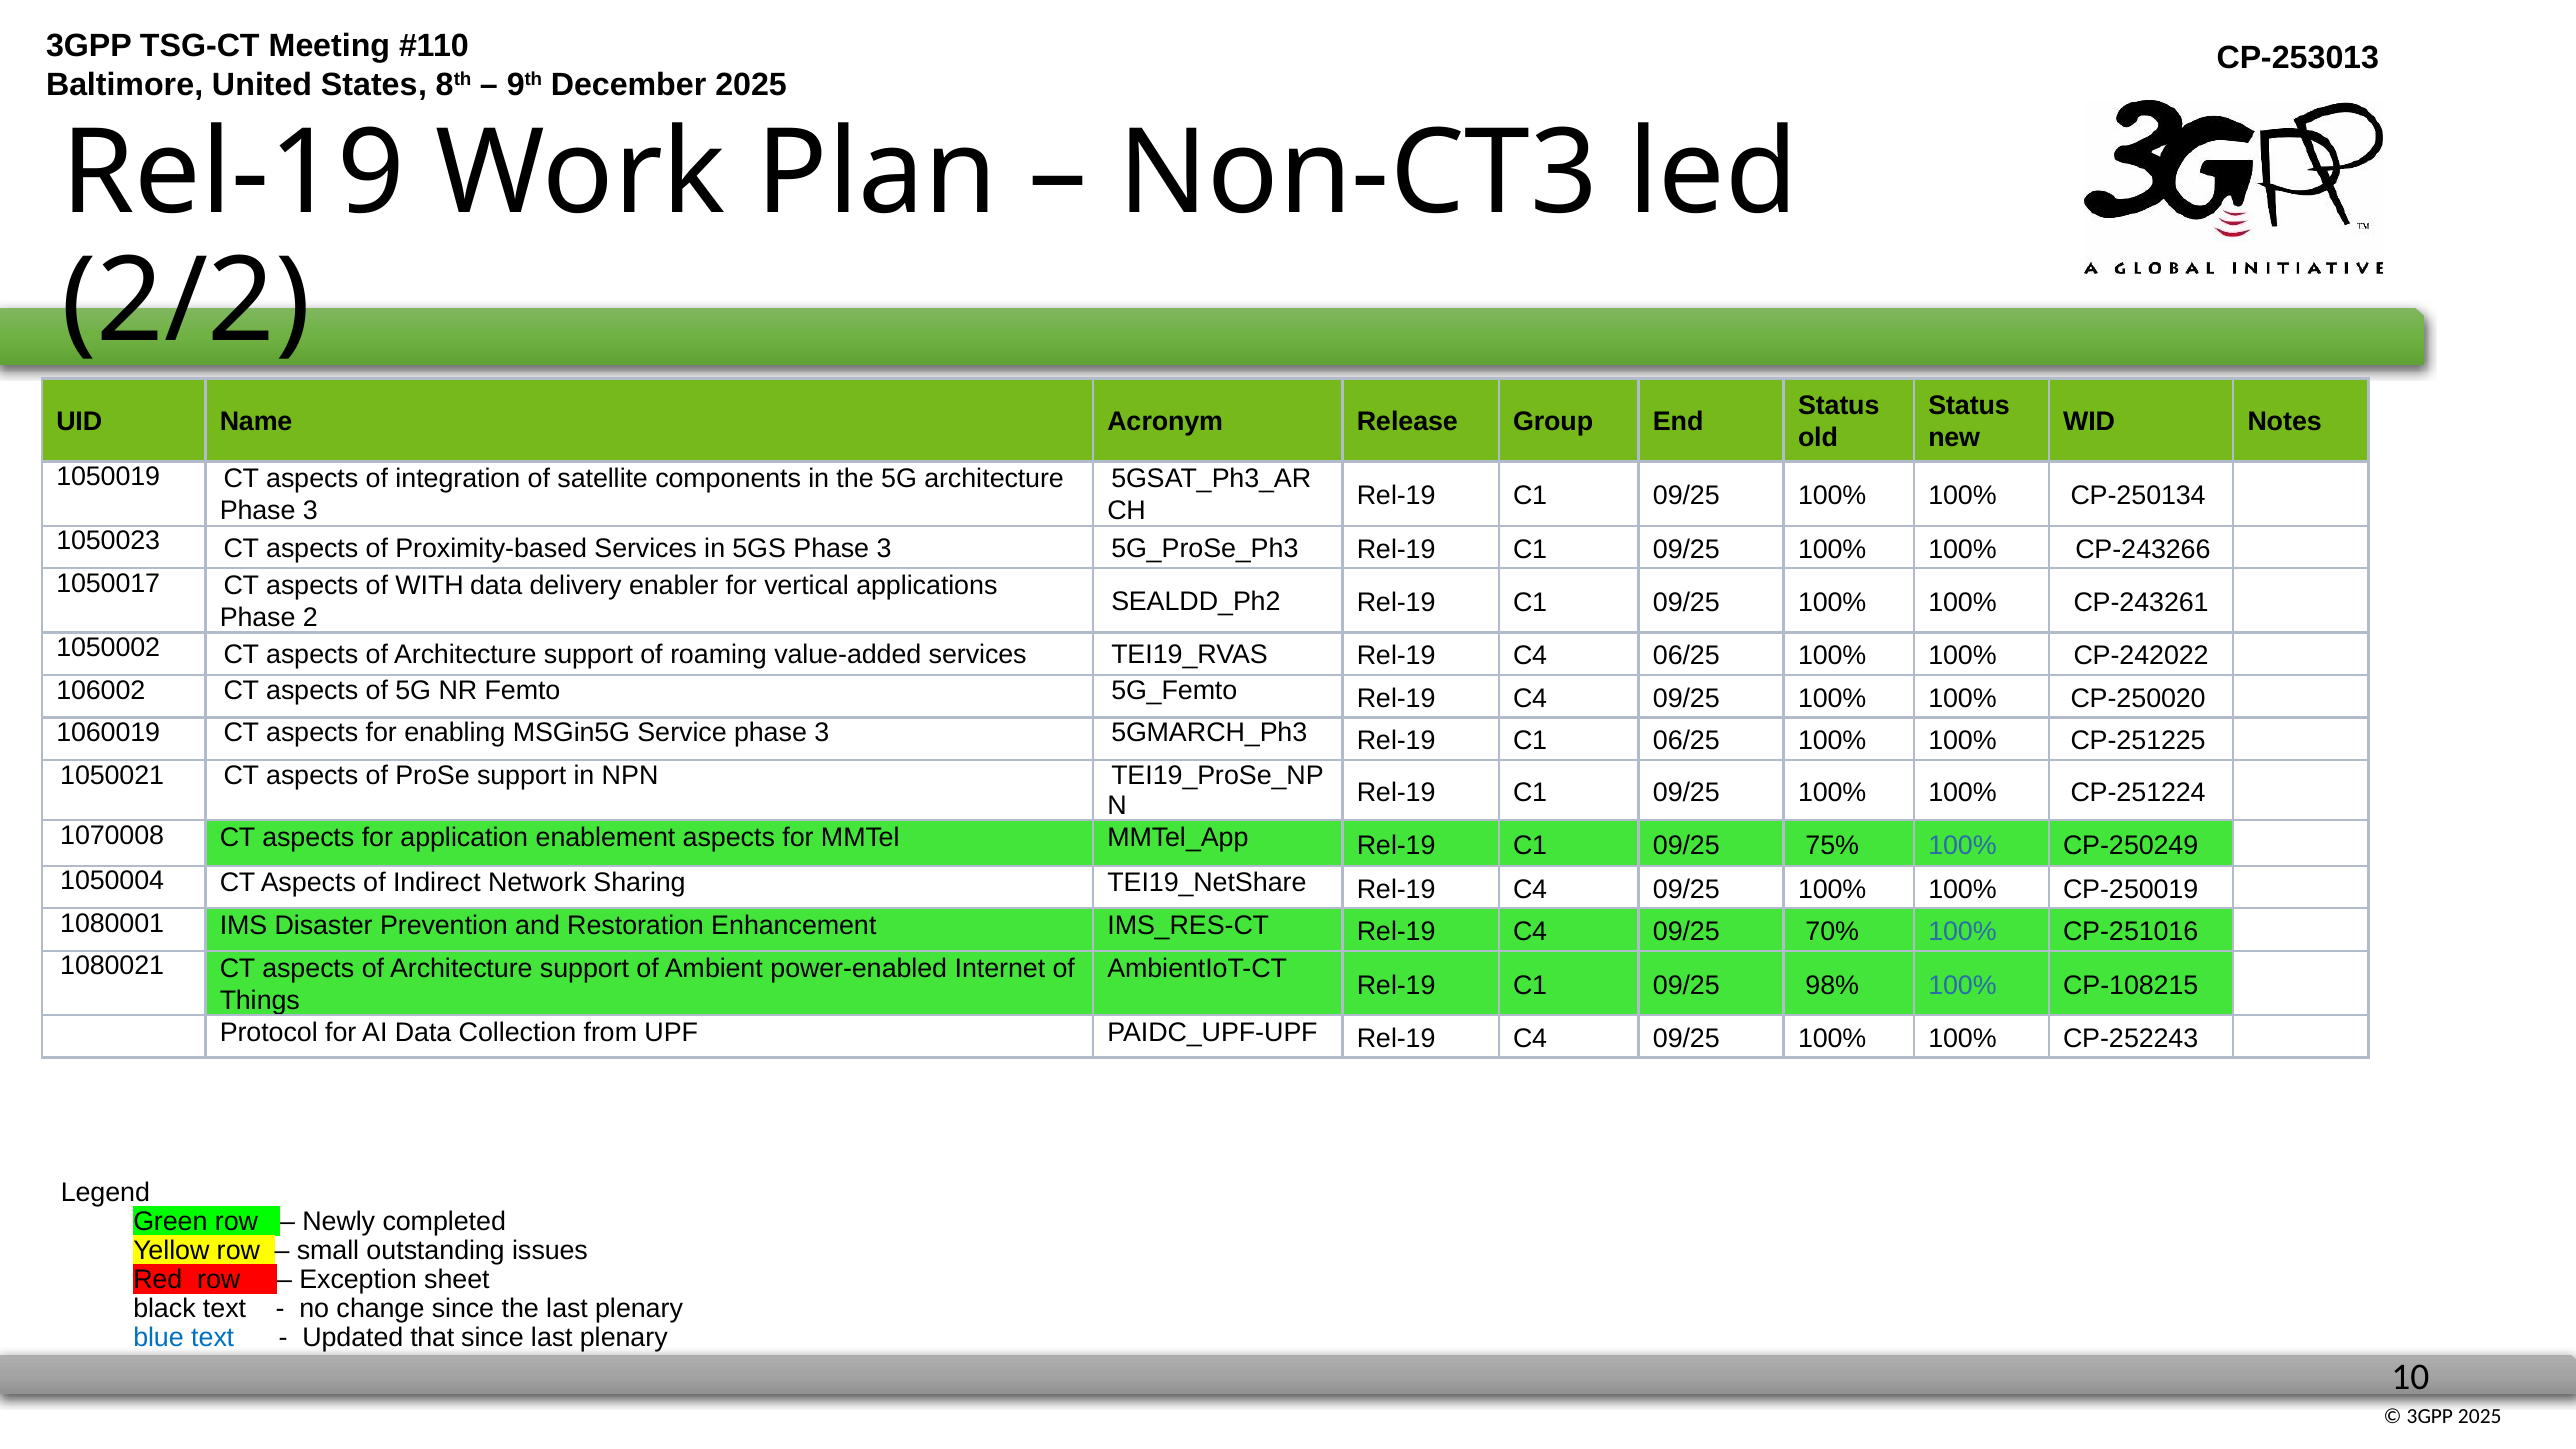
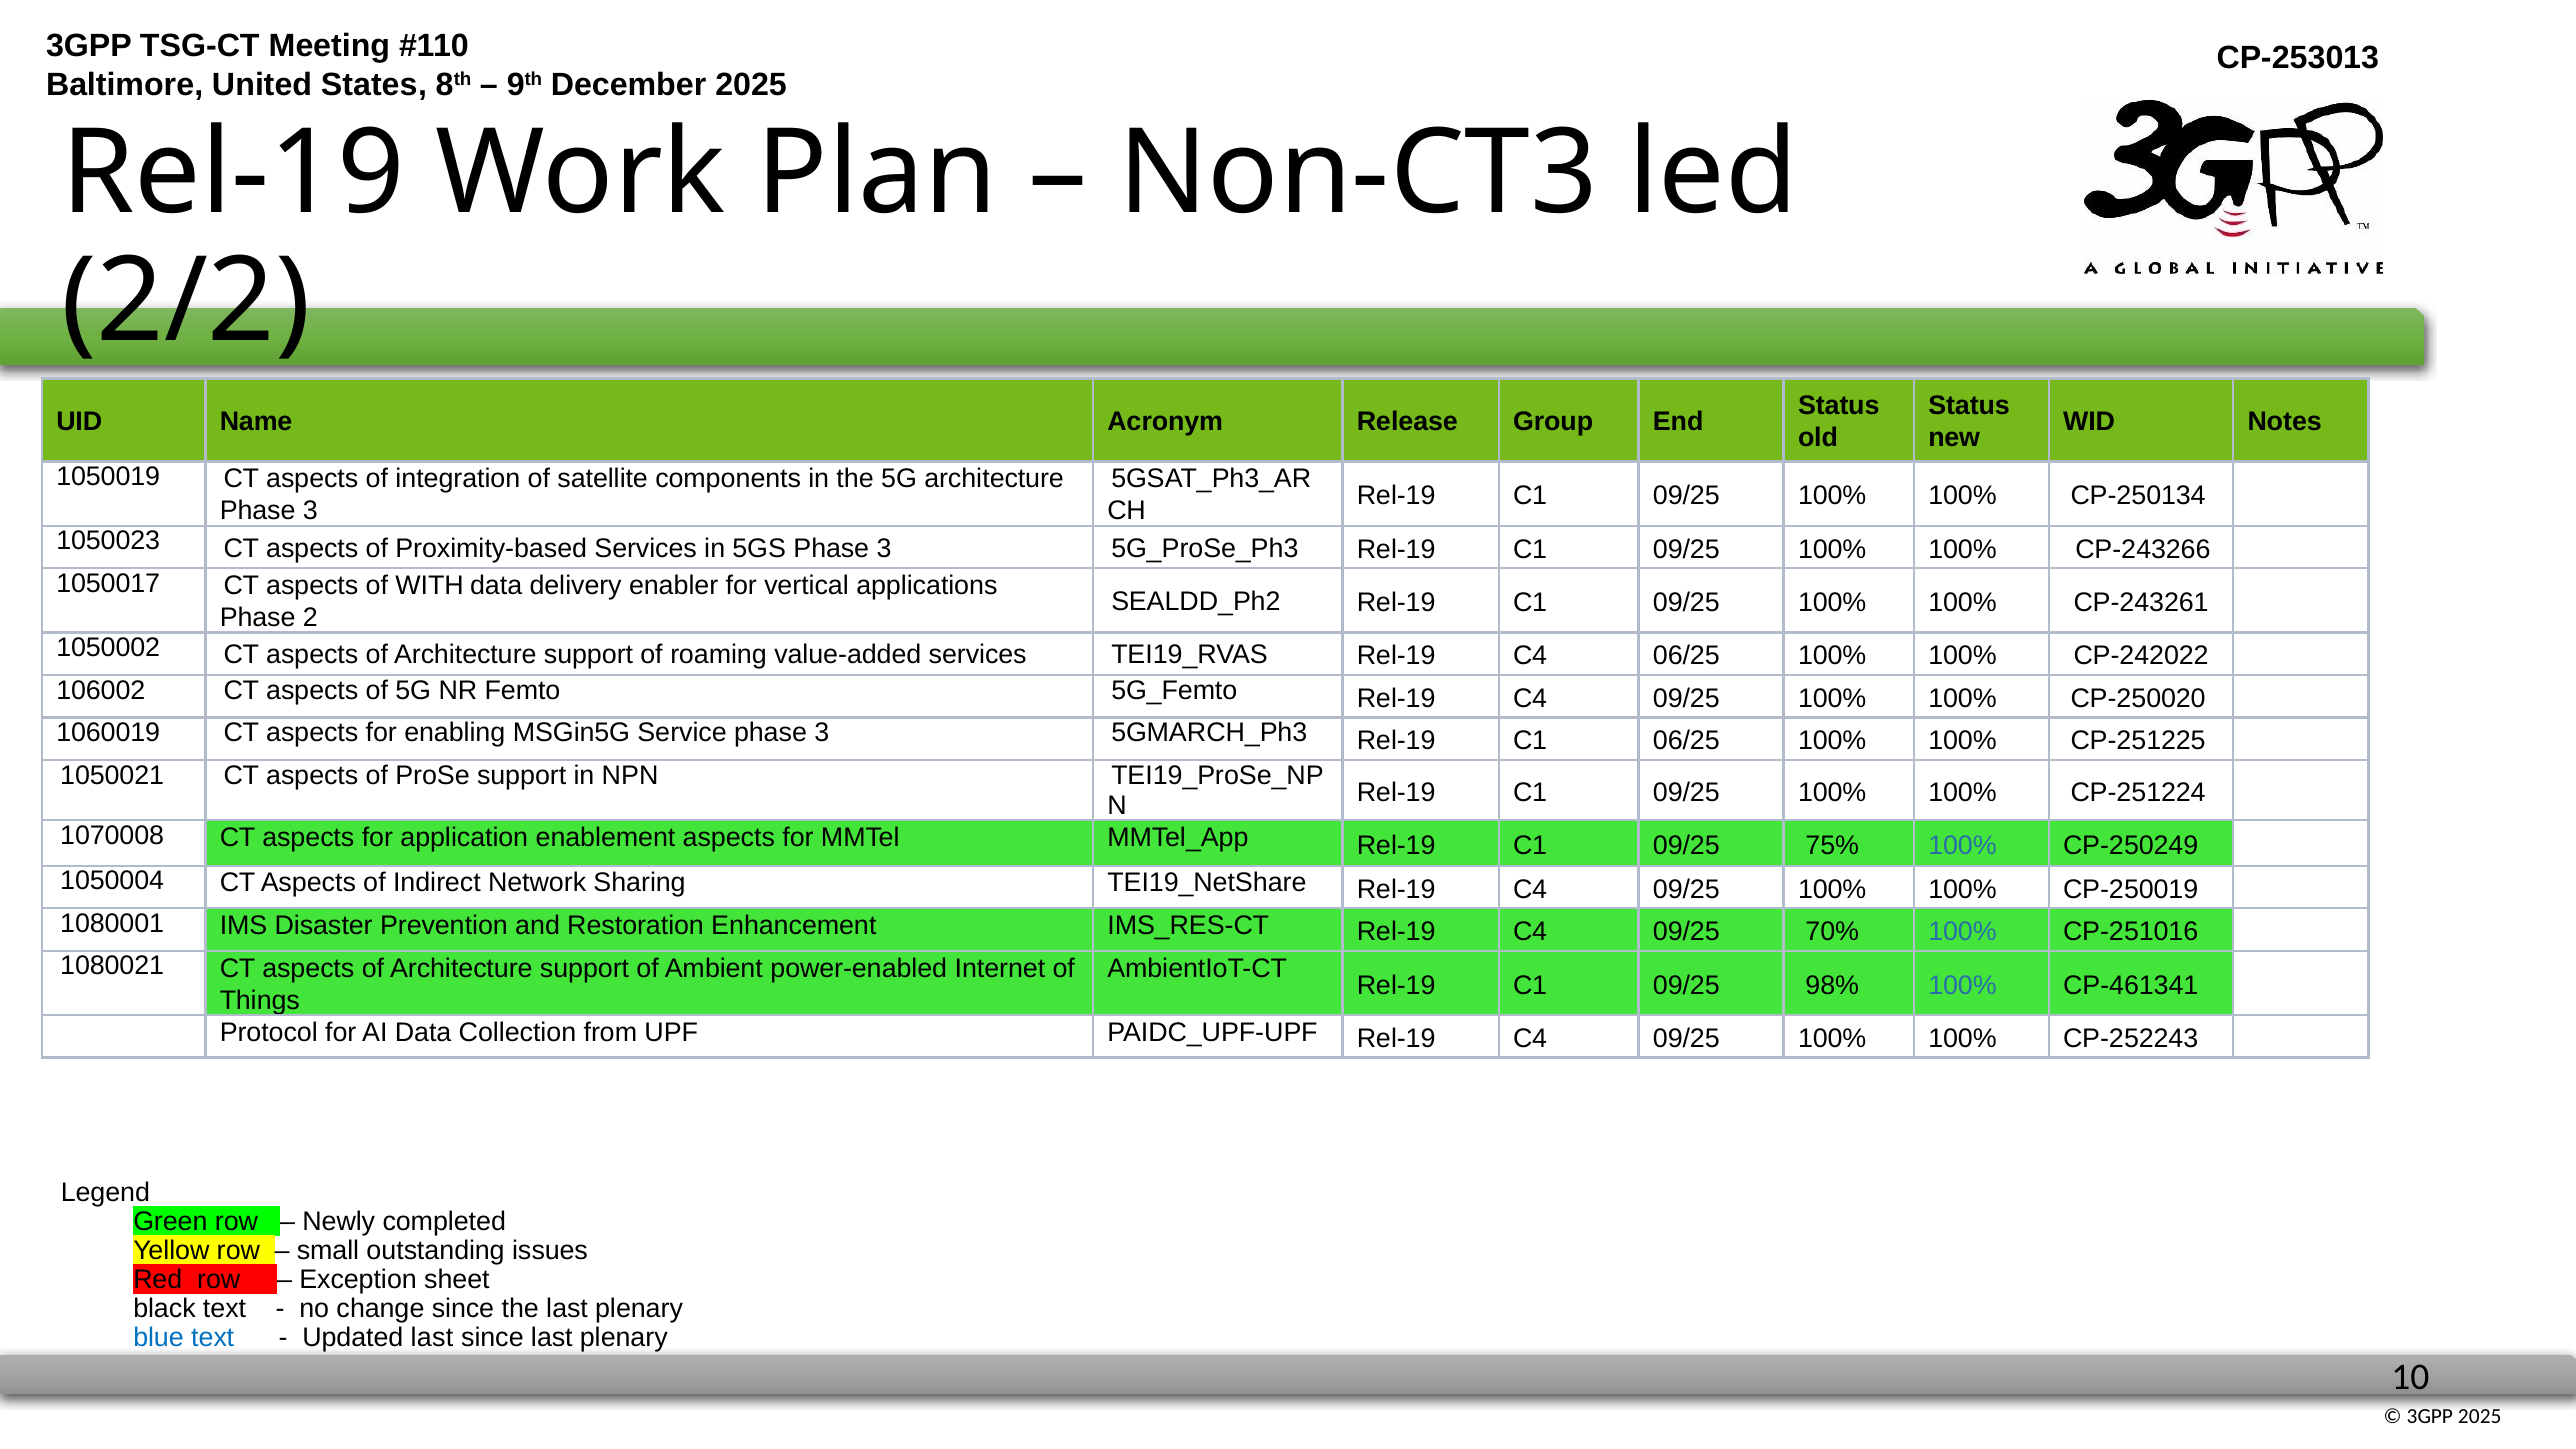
CP-108215: CP-108215 -> CP-461341 (2131, 985)
Updated that: that -> last (432, 1338)
